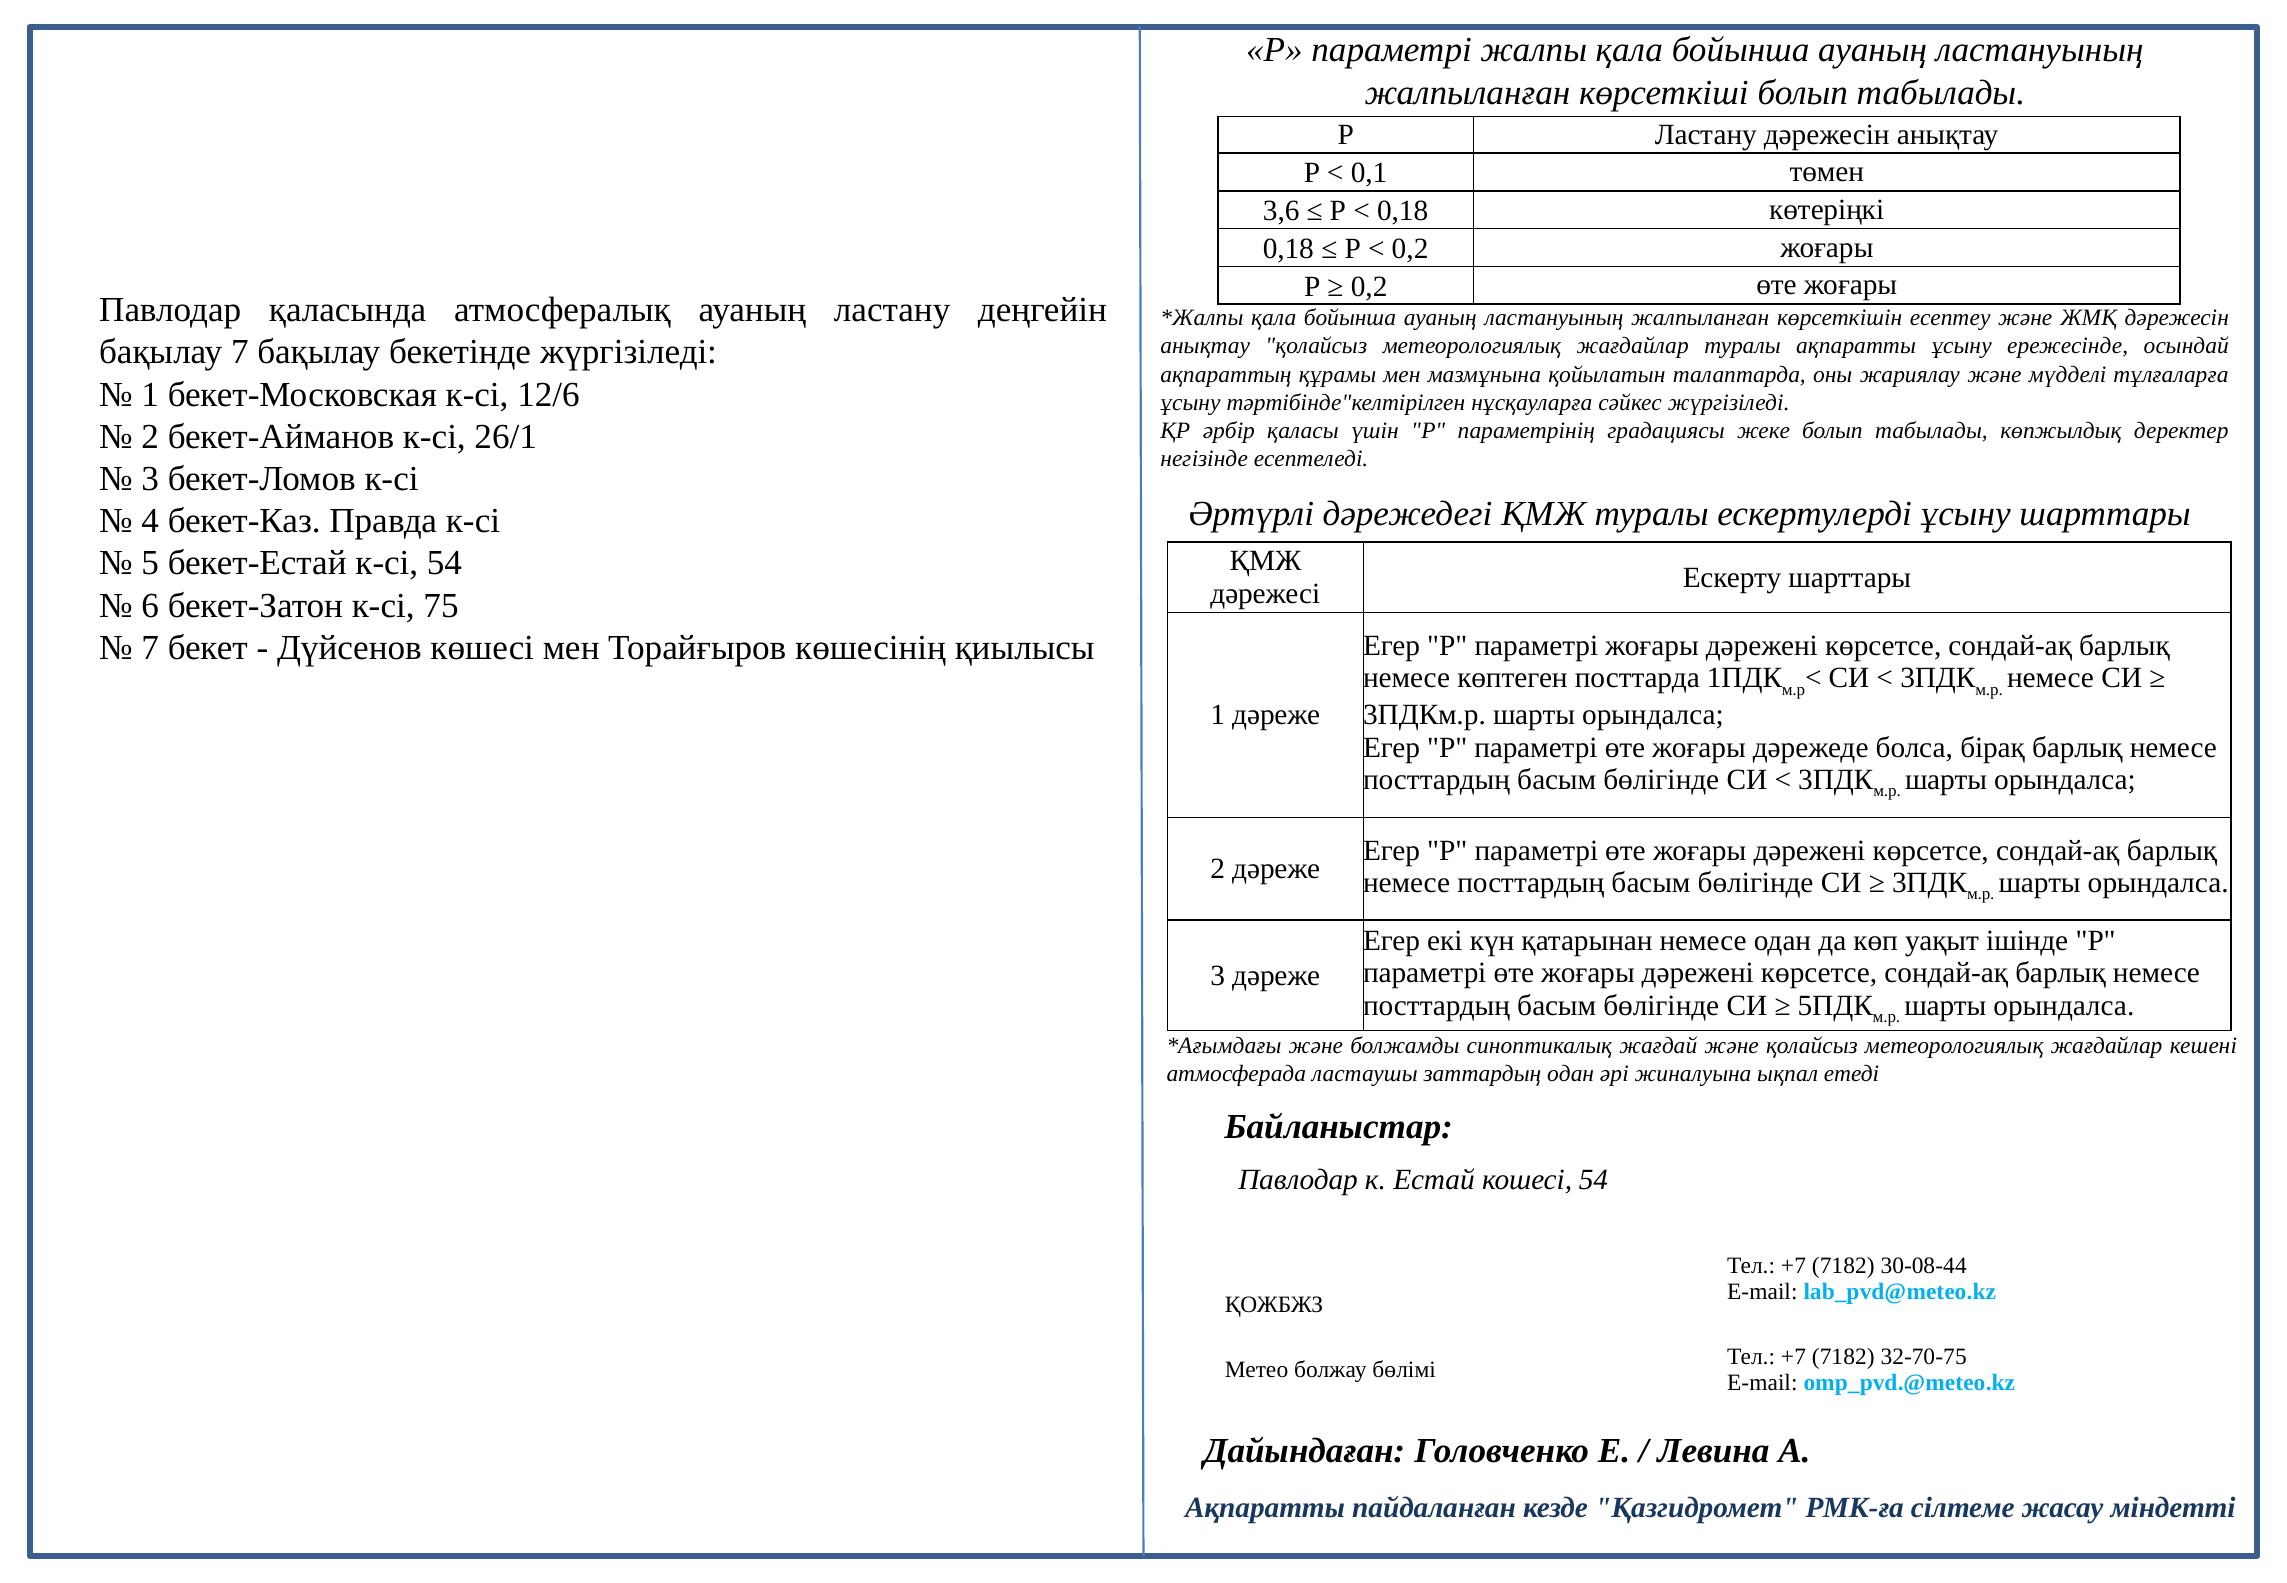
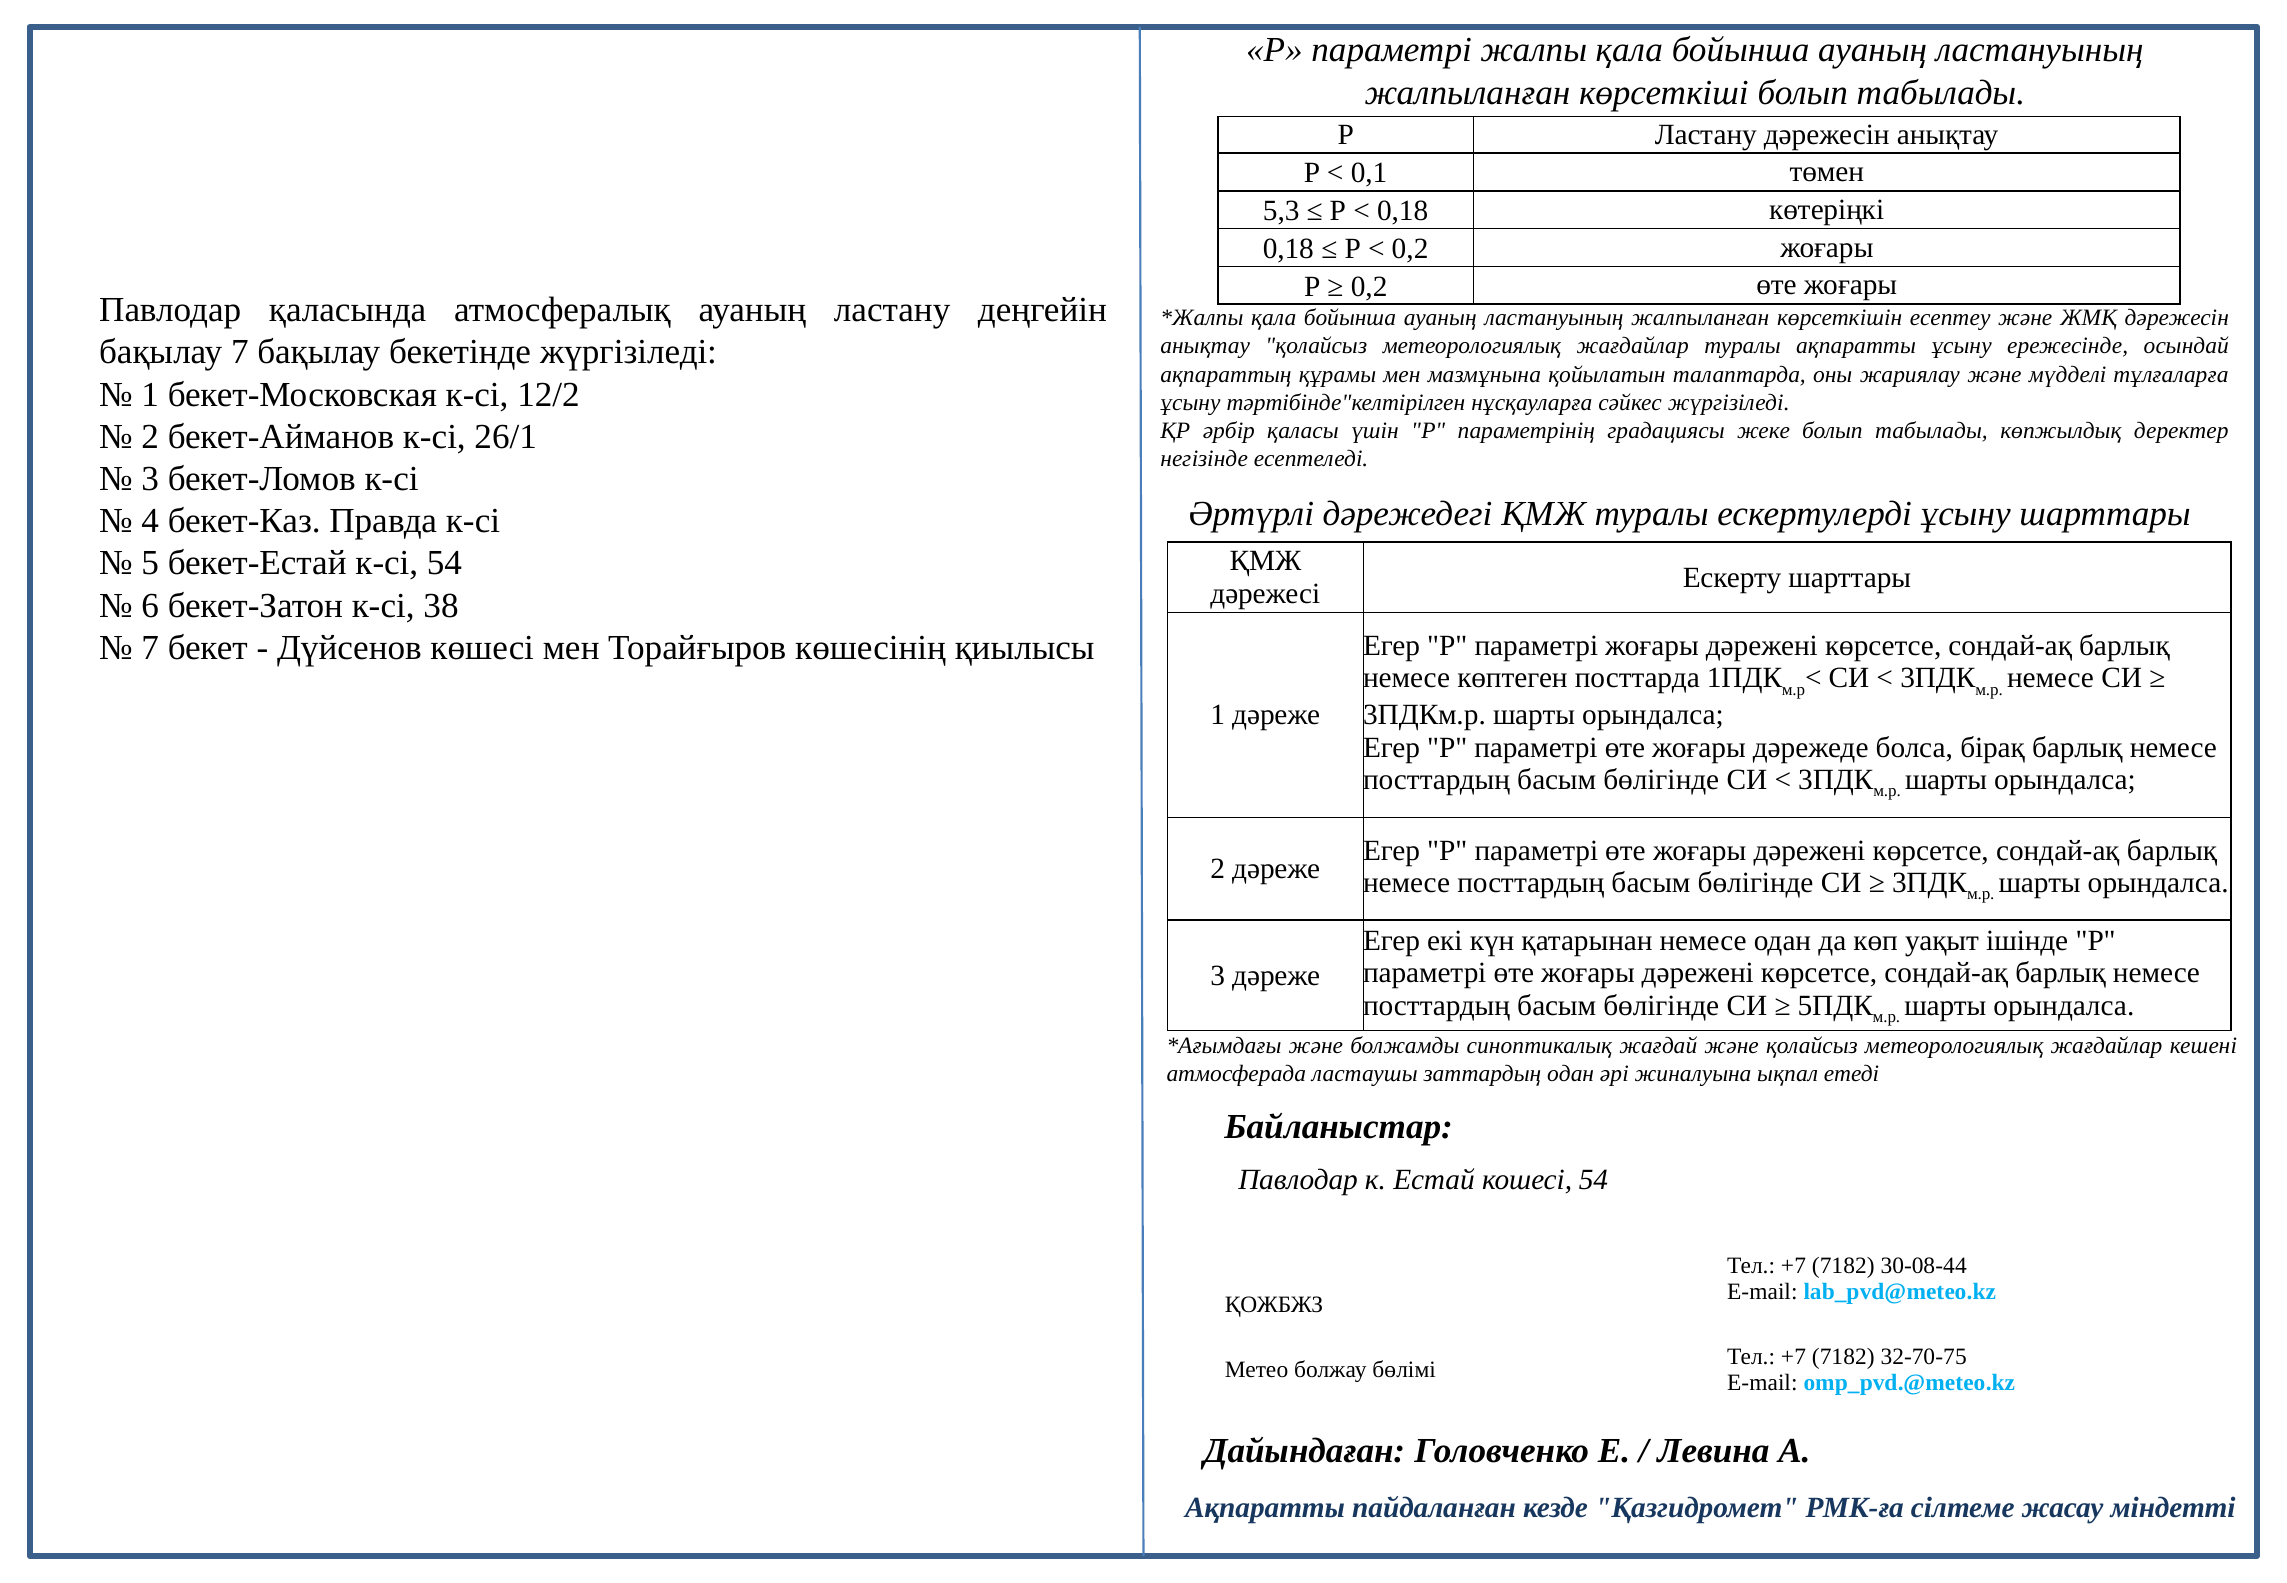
3,6: 3,6 -> 5,3 (1281, 211)
12/6: 12/6 -> 12/2 (549, 395)
75: 75 -> 38 (441, 606)
